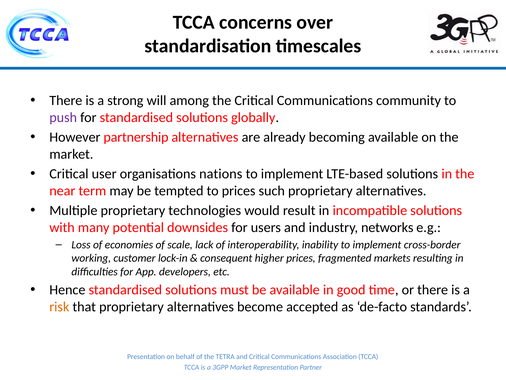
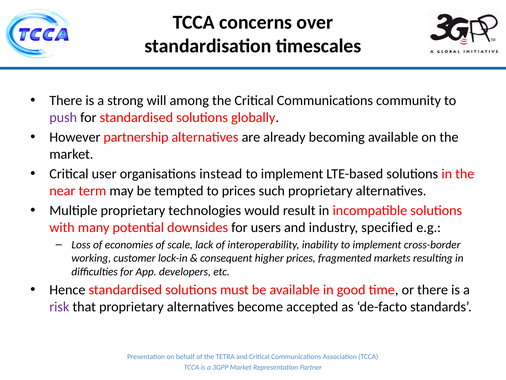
nations: nations -> instead (221, 174)
networks: networks -> specified (387, 227)
risk colour: orange -> purple (59, 306)
